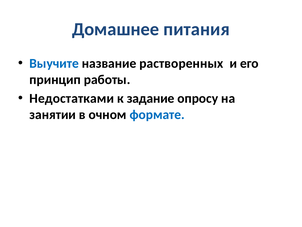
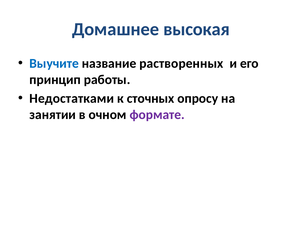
питания: питания -> высокая (197, 29)
задание: задание -> сточных (151, 98)
формате colour: blue -> purple (157, 114)
